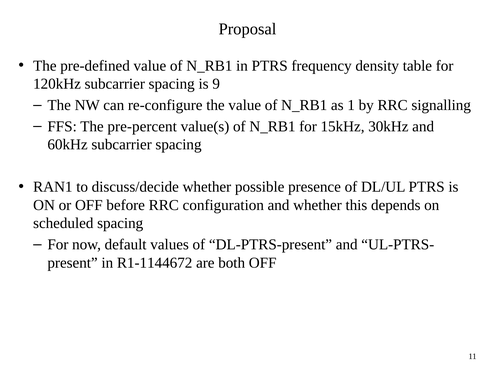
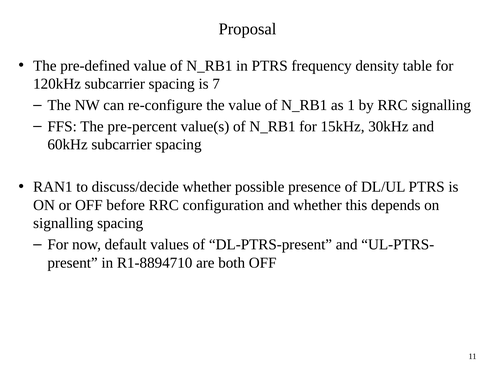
9: 9 -> 7 (216, 84)
scheduled: scheduled -> signalling (63, 223)
R1-1144672: R1-1144672 -> R1-8894710 (155, 262)
